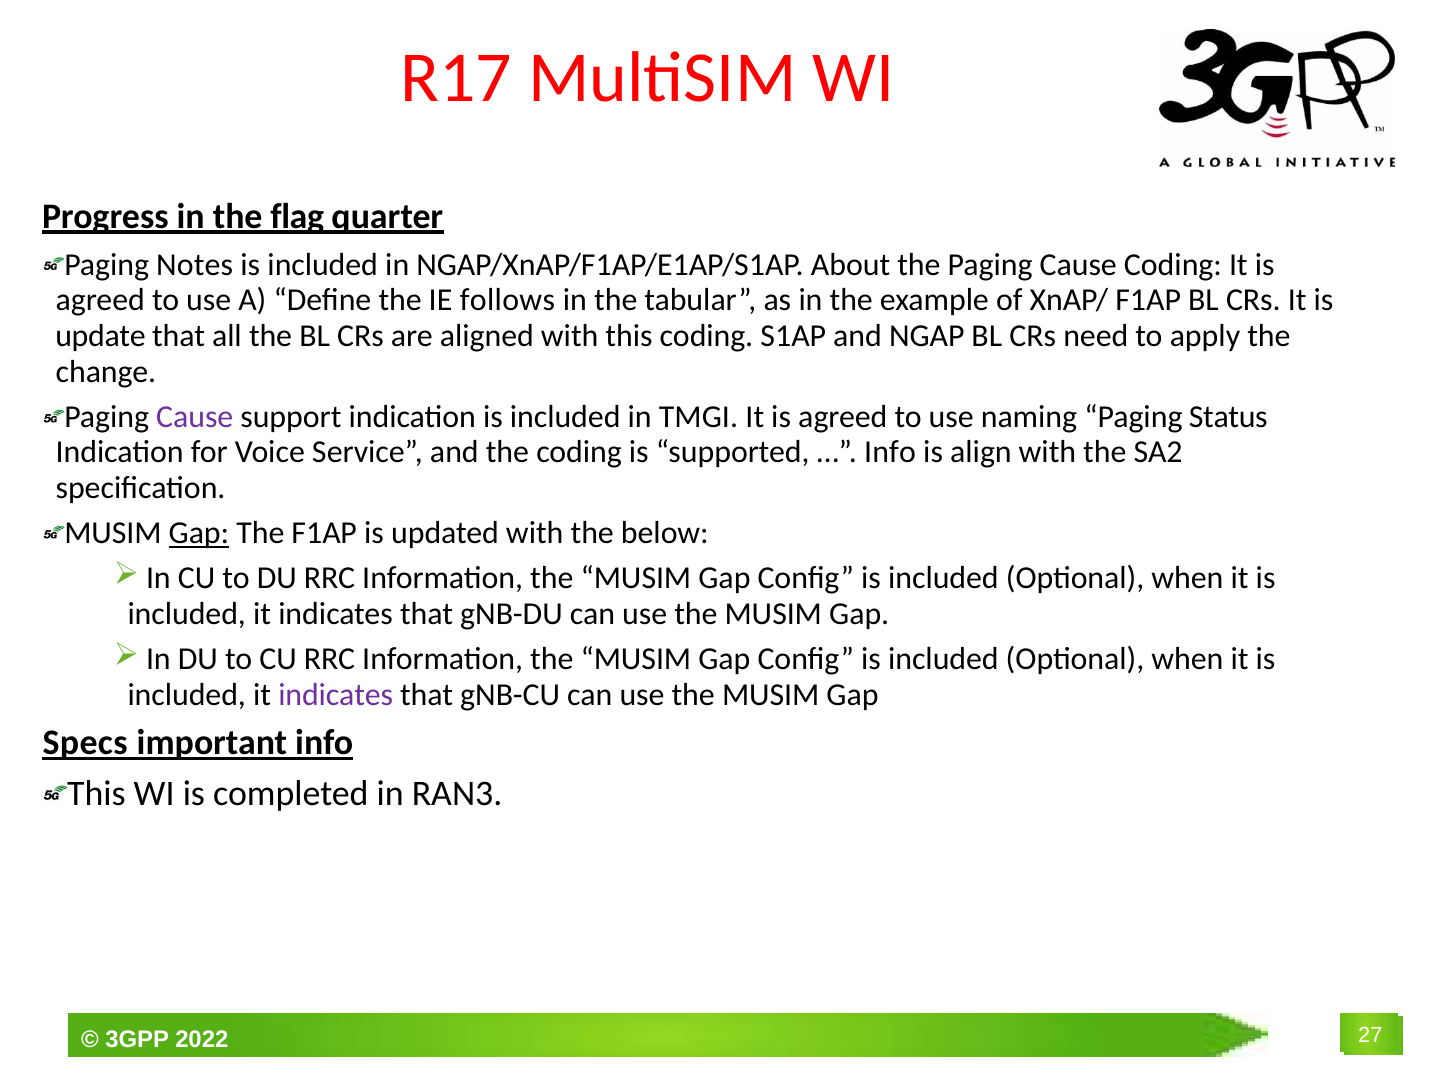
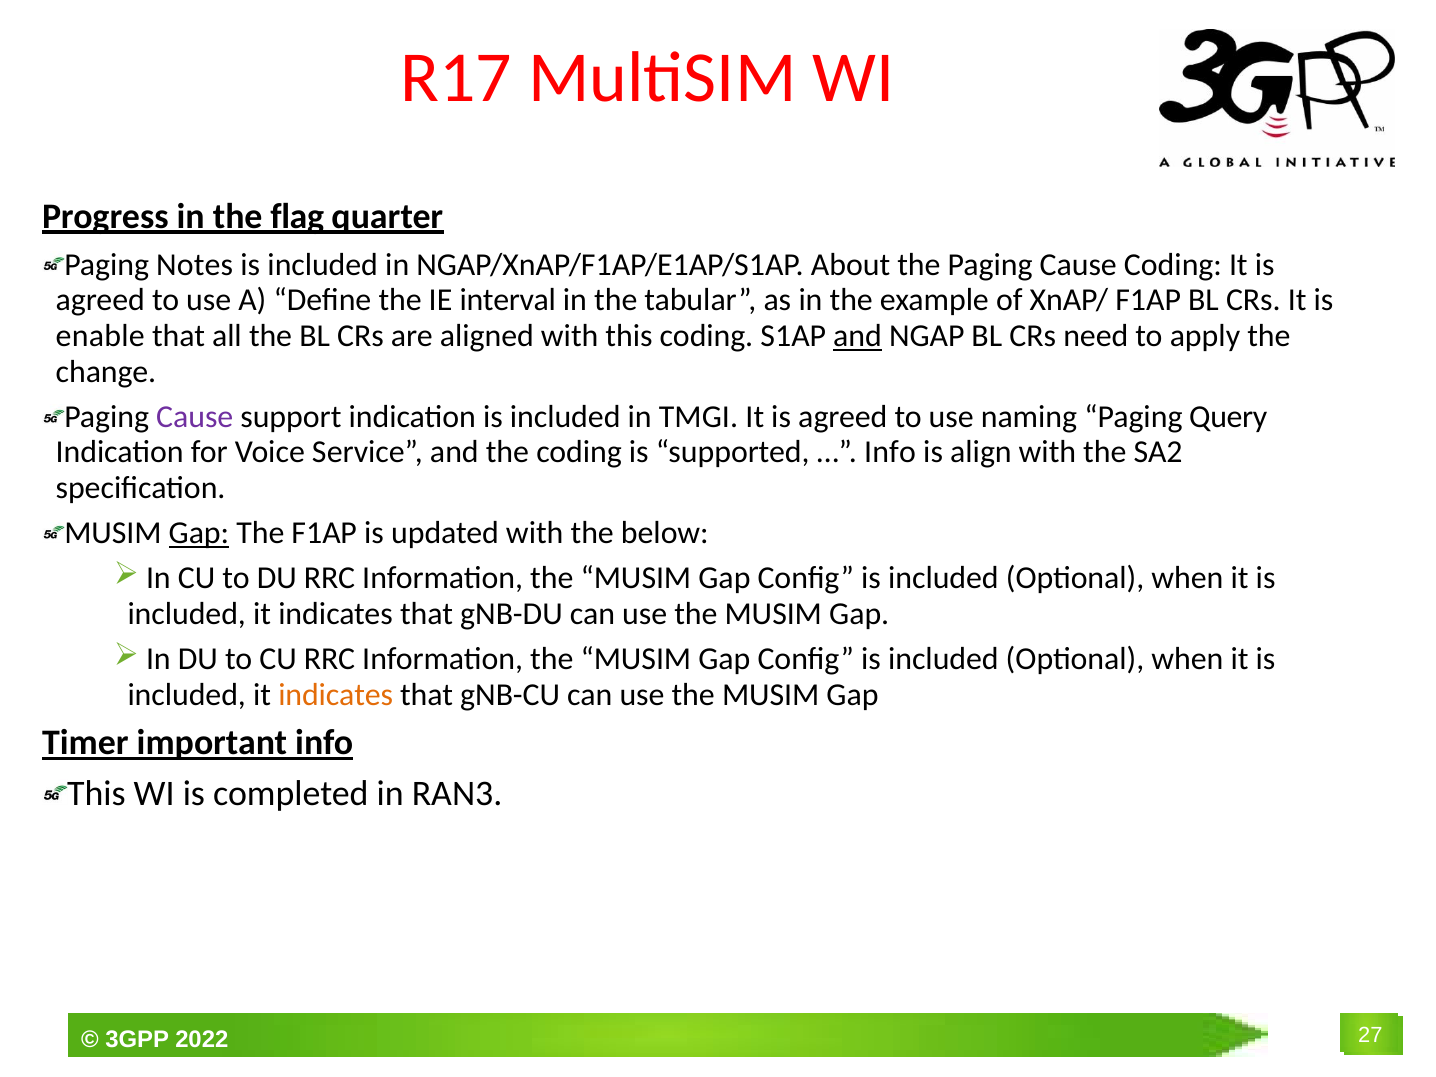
follows: follows -> interval (508, 300)
update: update -> enable (100, 336)
and underline: none -> present (858, 336)
Status: Status -> Query (1228, 417)
indicates colour: purple -> orange (336, 695)
Specs: Specs -> Timer (85, 743)
